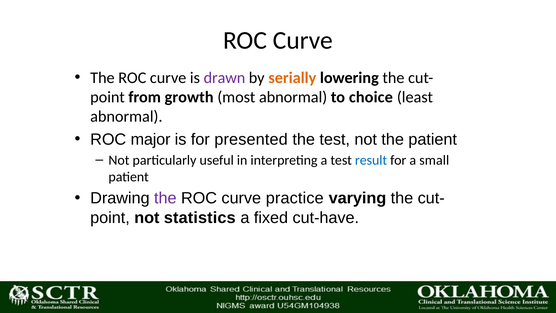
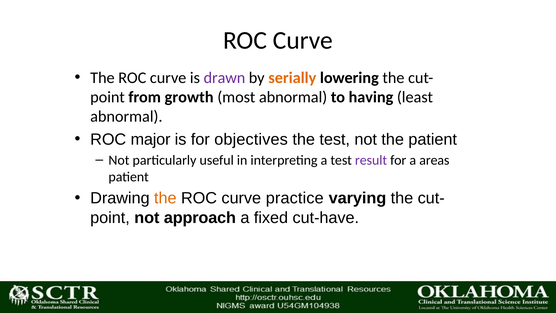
choice: choice -> having (371, 97)
presented: presented -> objectives (251, 139)
result colour: blue -> purple (371, 160)
small: small -> areas (434, 160)
the colour: purple -> orange (165, 198)
statistics: statistics -> approach (200, 218)
